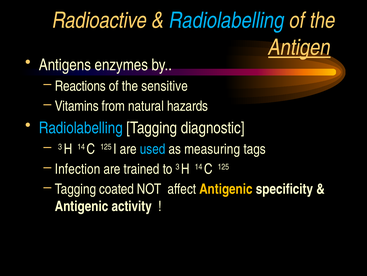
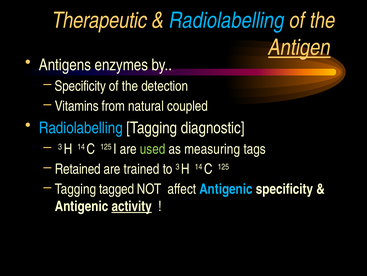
Radioactive: Radioactive -> Therapeutic (100, 21)
Reactions: Reactions -> Specificity (80, 86)
sensitive: sensitive -> detection (165, 86)
hazards: hazards -> coupled (188, 106)
used colour: light blue -> light green (153, 149)
Infection: Infection -> Retained (78, 169)
coated: coated -> tagged (117, 189)
Antigenic colour: yellow -> light blue (226, 189)
activity underline: none -> present (132, 206)
